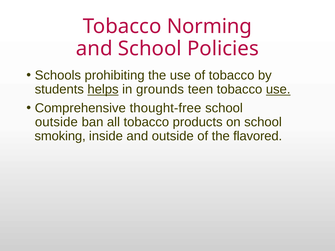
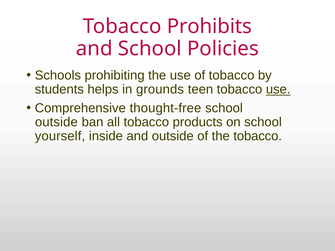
Norming: Norming -> Prohibits (209, 26)
helps underline: present -> none (103, 90)
smoking: smoking -> yourself (60, 136)
the flavored: flavored -> tobacco (258, 136)
